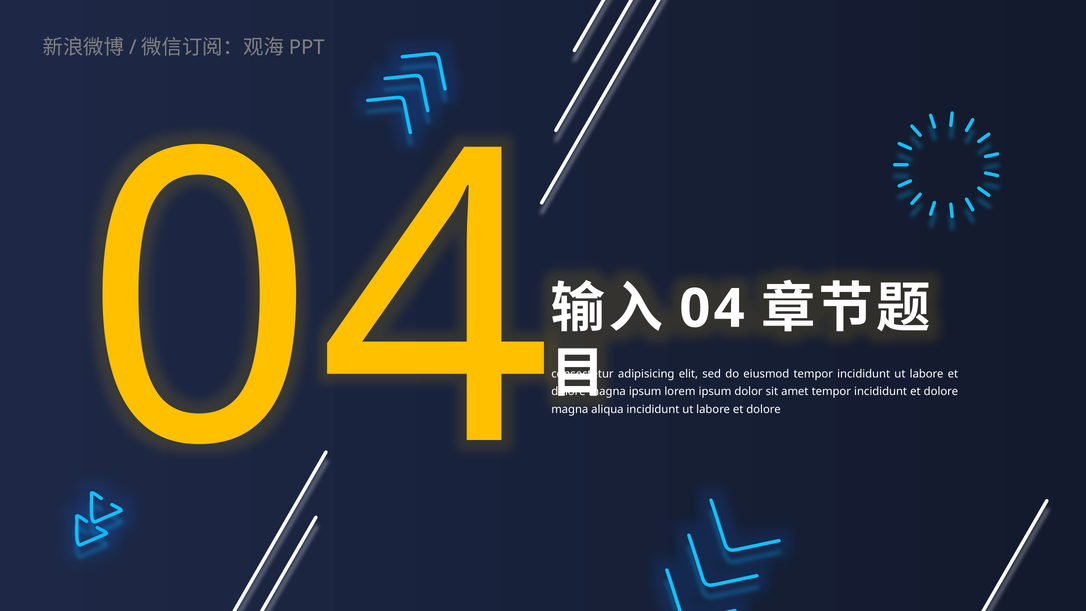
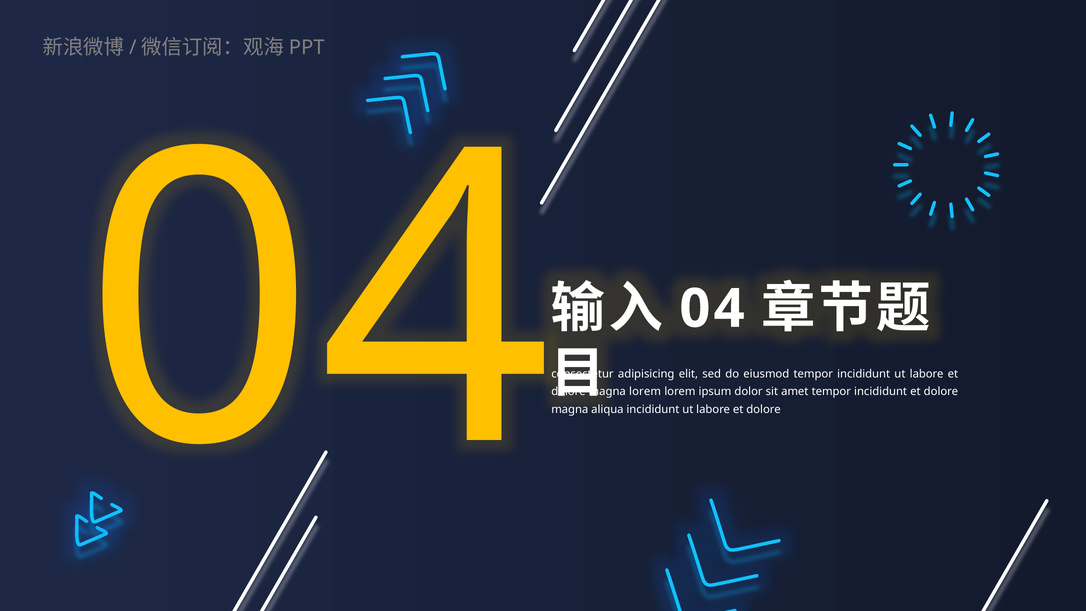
ipsum: ipsum -> lorem (645, 392)
